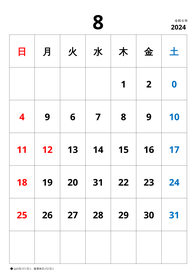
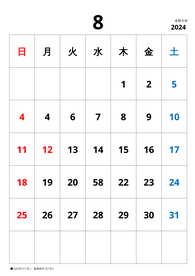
0: 0 -> 5 (174, 84)
4 9: 9 -> 4 (47, 117)
20 31: 31 -> 58 (98, 182)
